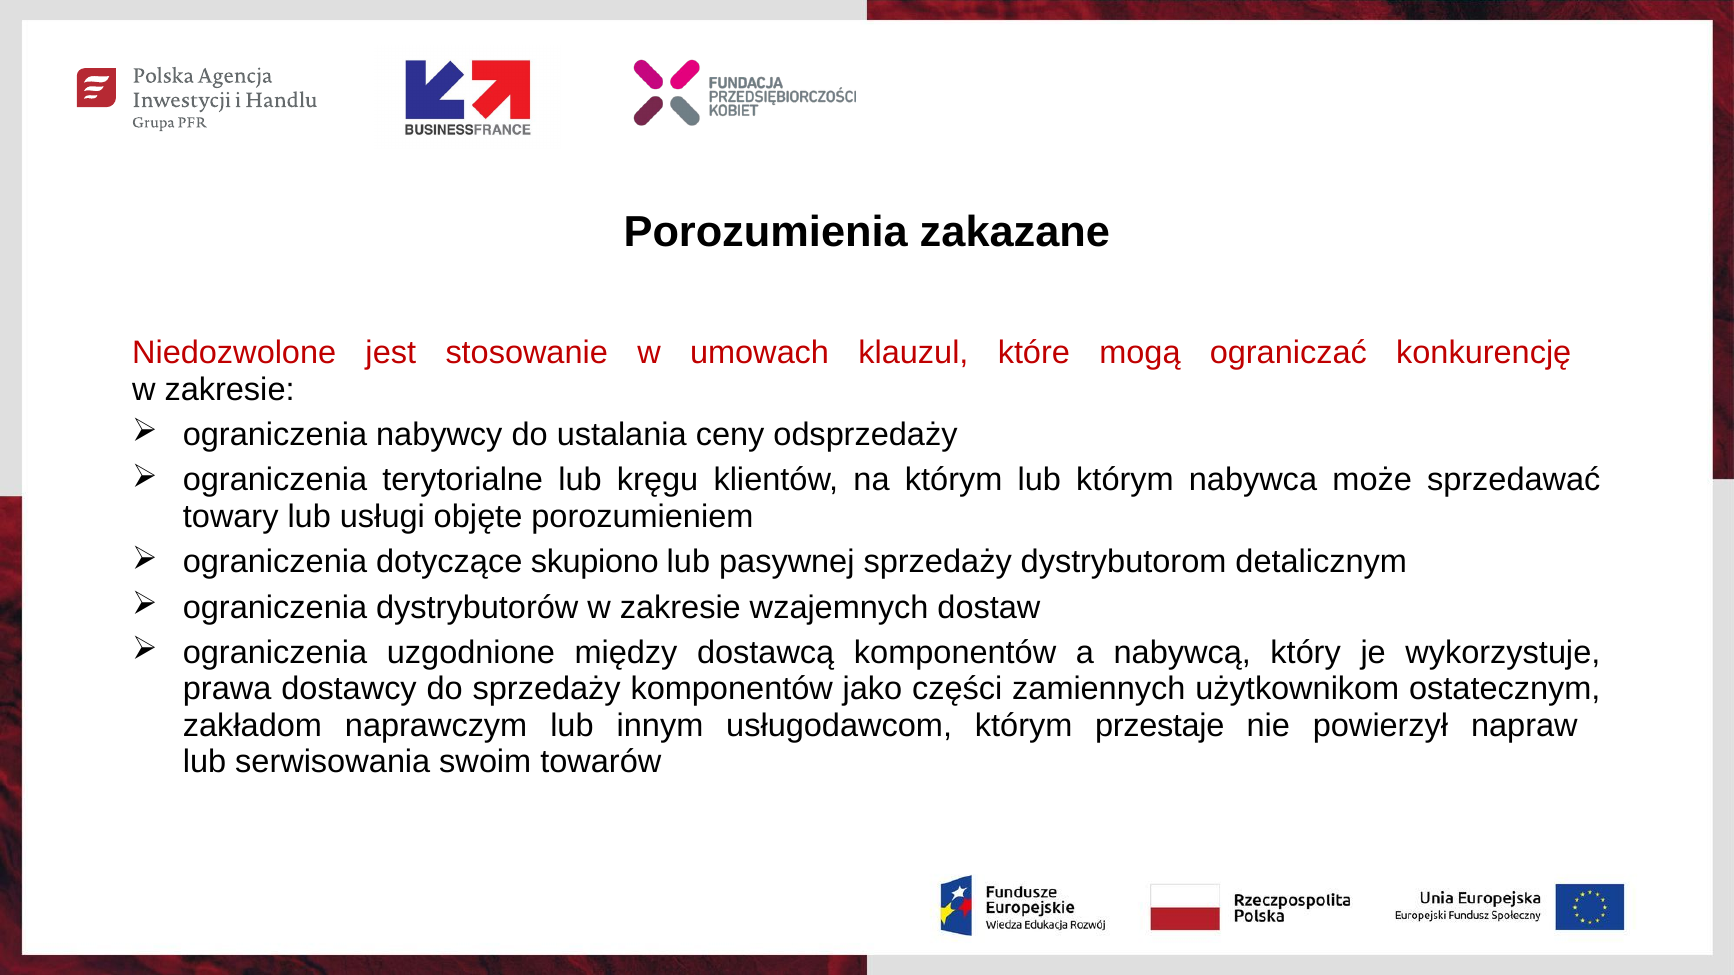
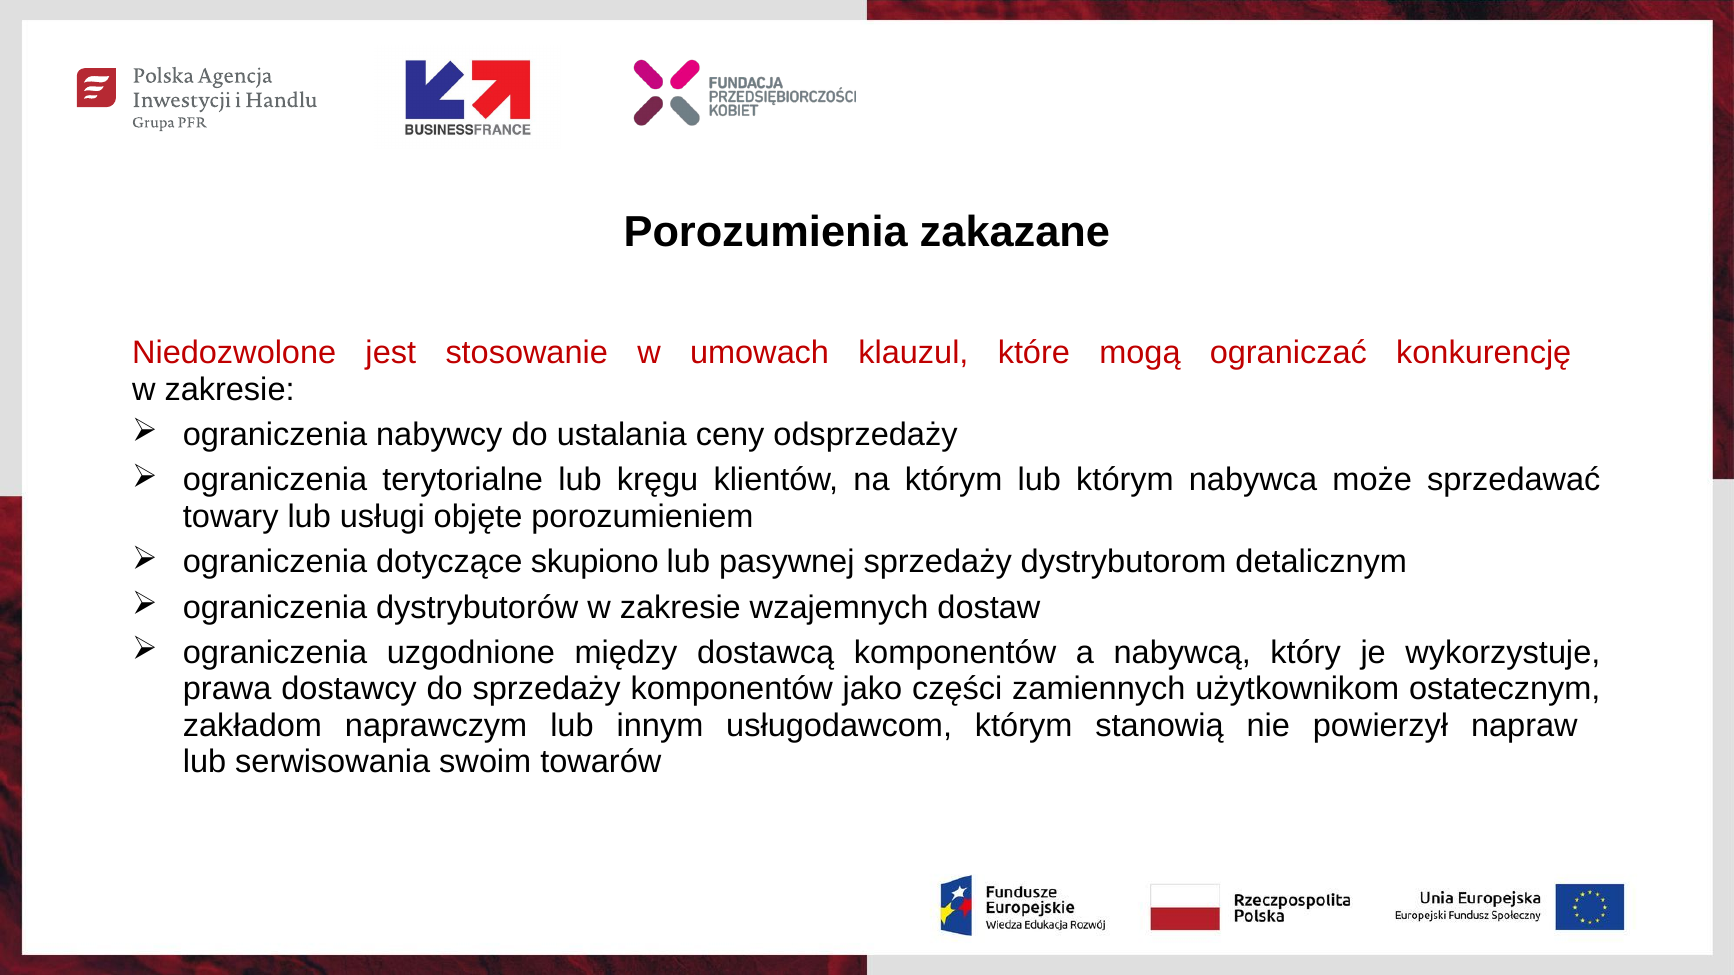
przestaje: przestaje -> stanowią (1160, 726)
